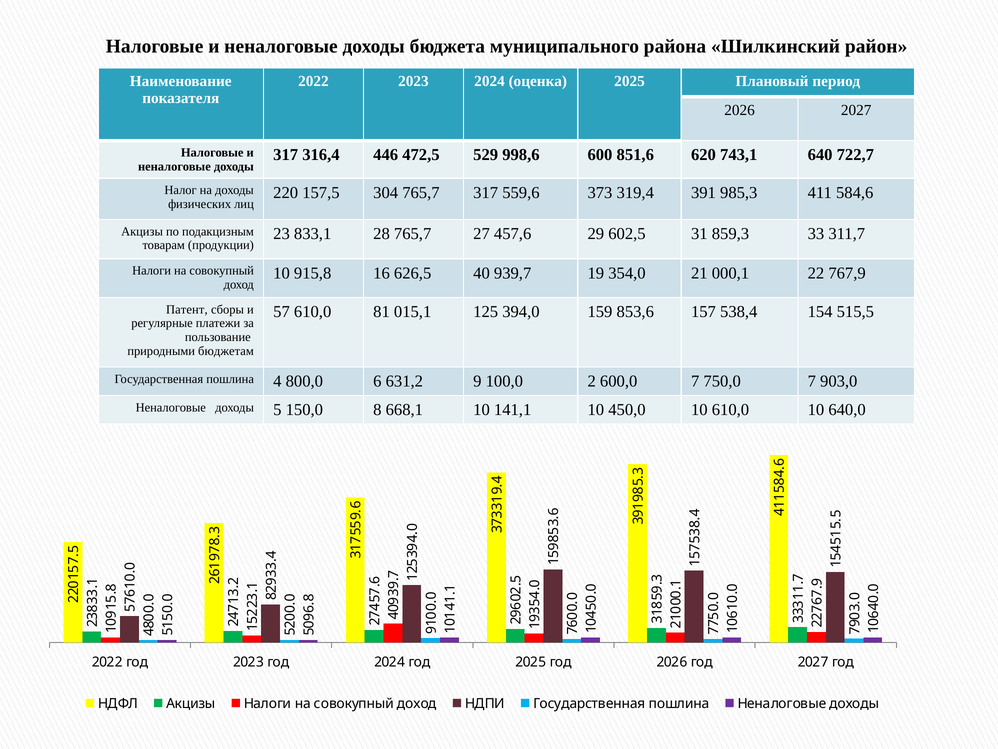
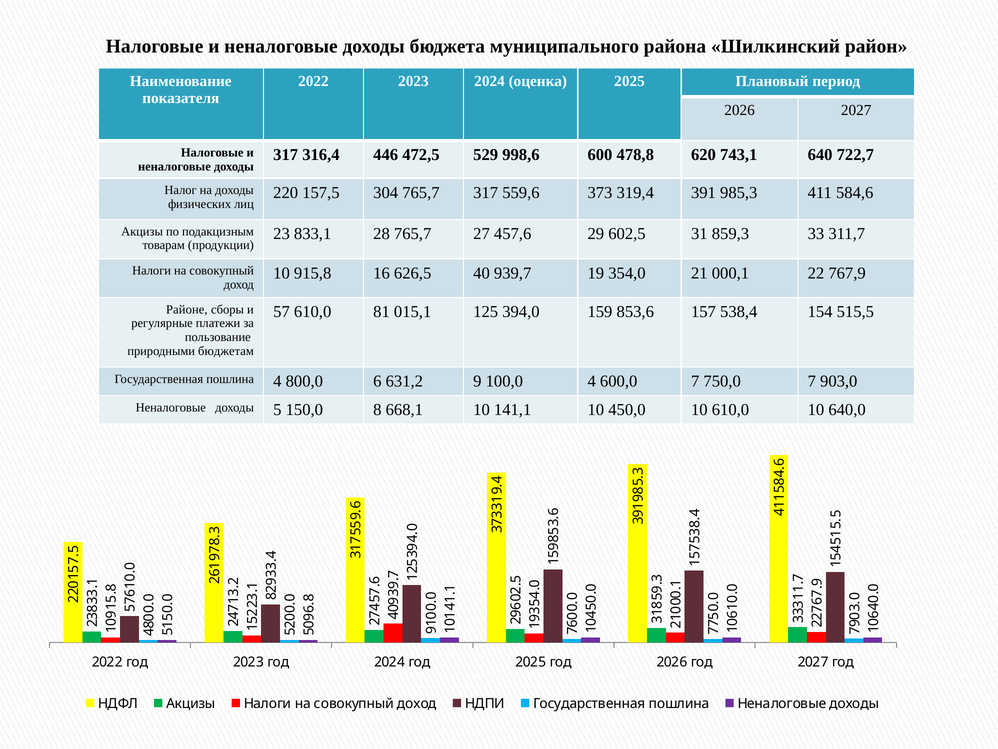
851,6: 851,6 -> 478,8 (635, 155)
Патент: Патент -> Районе (187, 309)
100,0 2: 2 -> 4 (592, 381)
